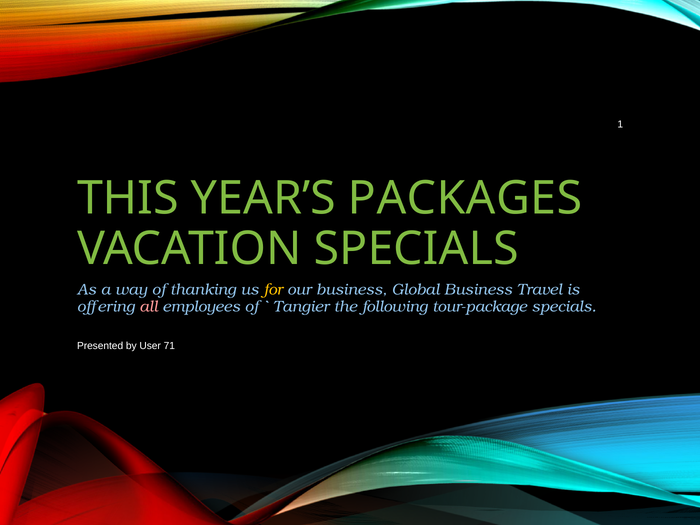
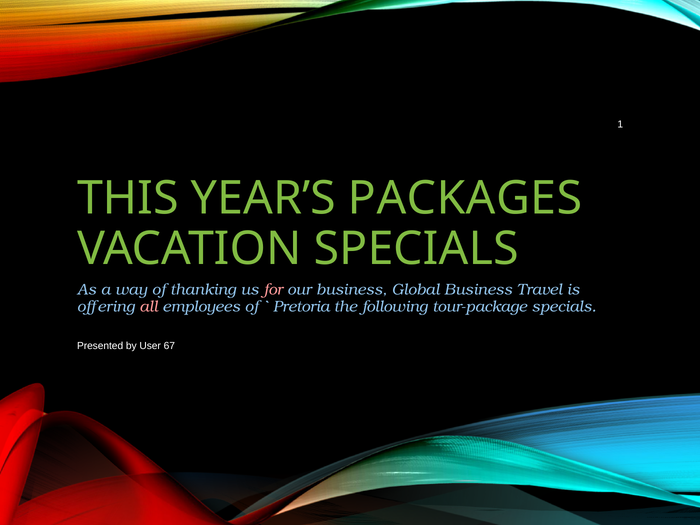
for colour: yellow -> pink (273, 290)
Tangier: Tangier -> Pretoria (301, 307)
71: 71 -> 67 (169, 346)
